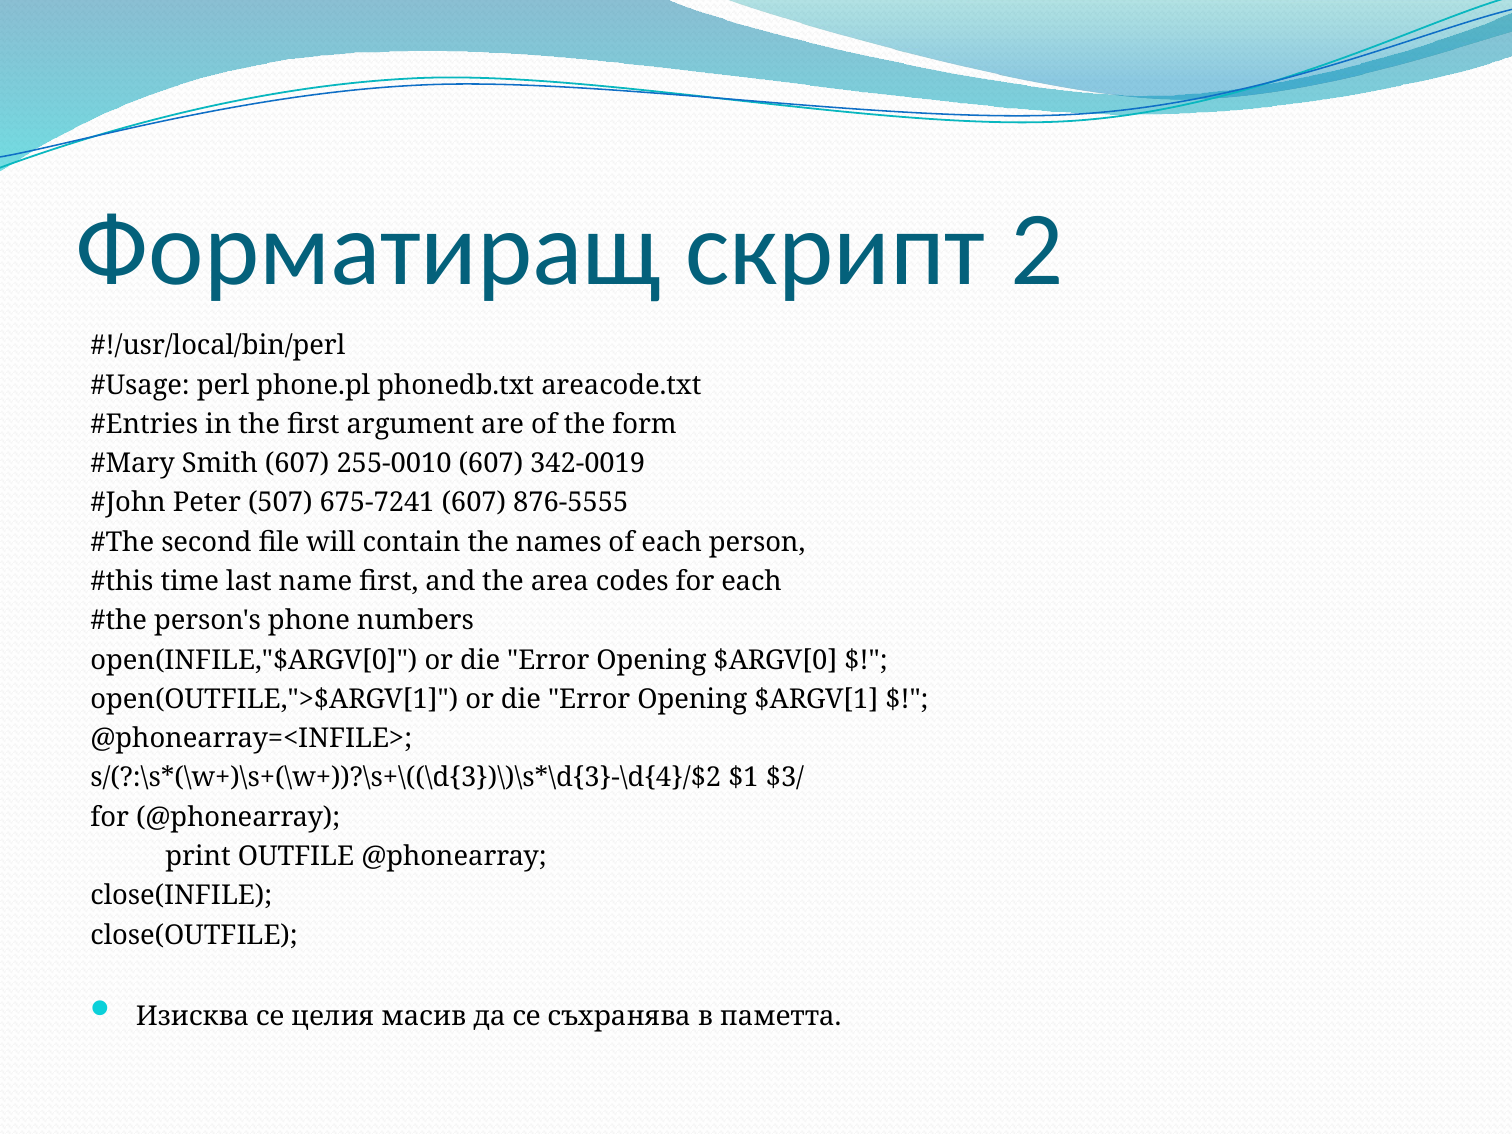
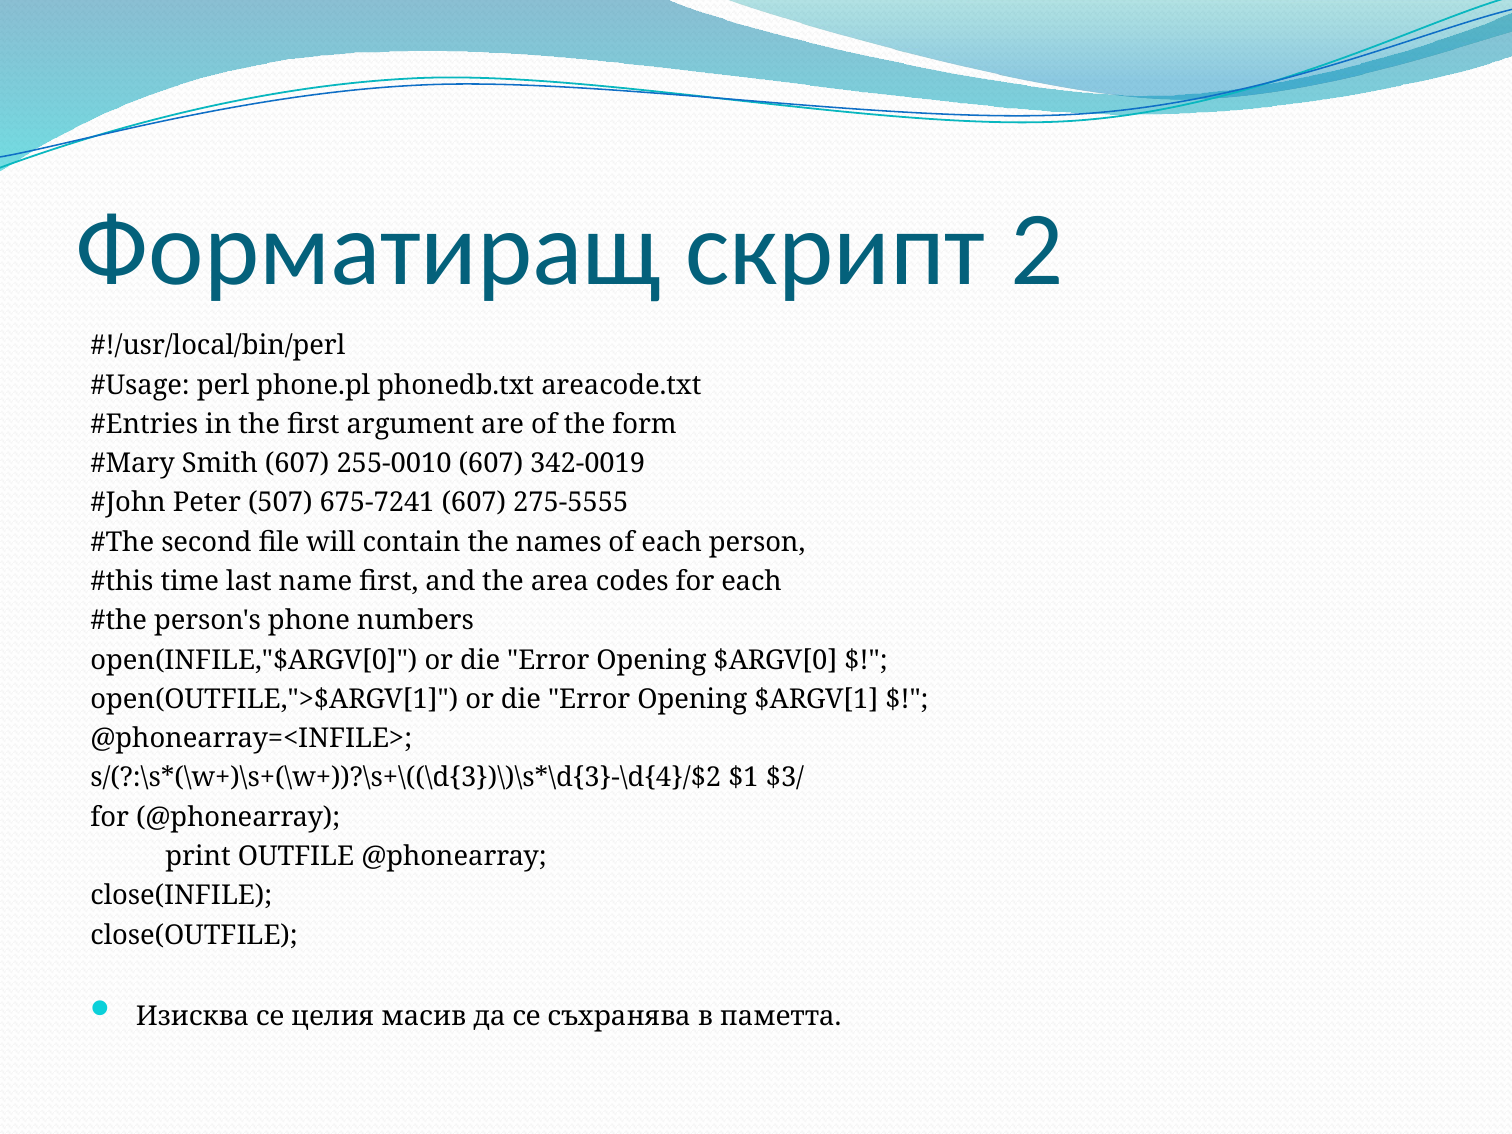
876-5555: 876-5555 -> 275-5555 (571, 503)
